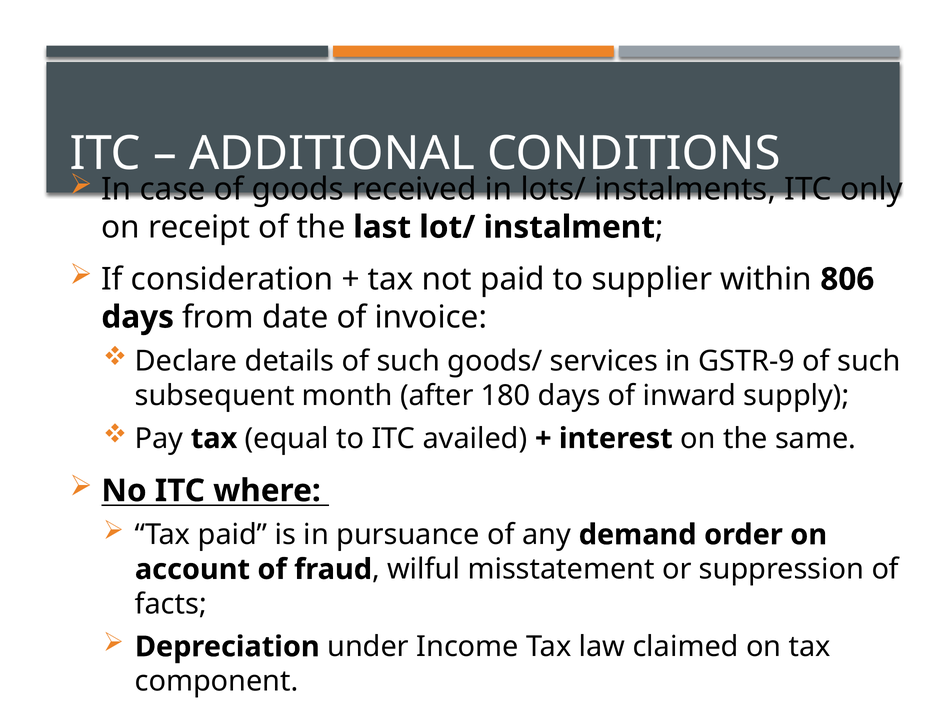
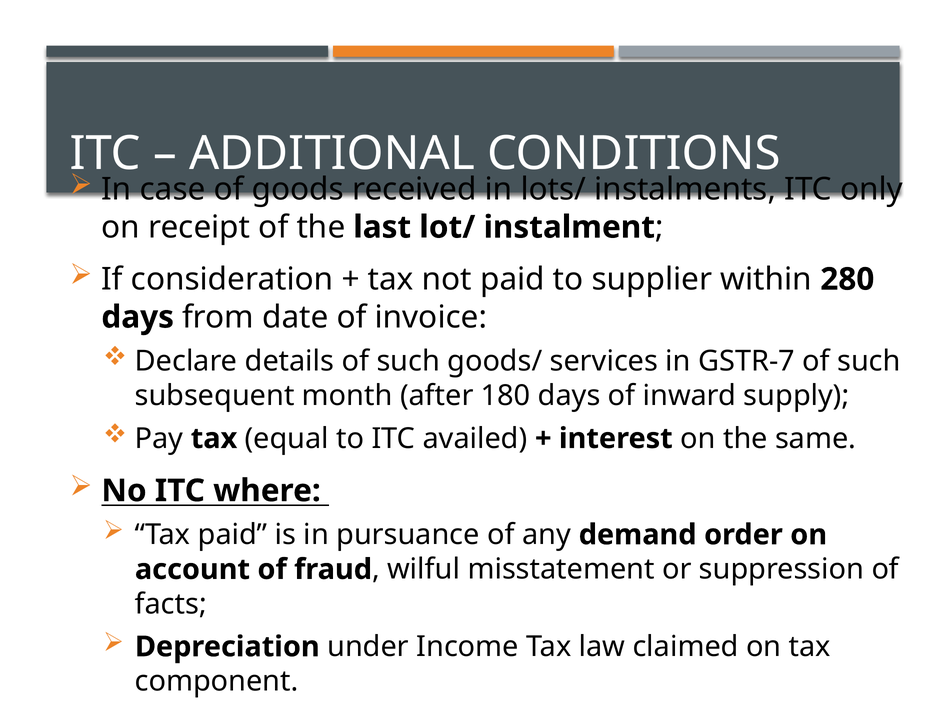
806: 806 -> 280 (847, 279)
GSTR-9: GSTR-9 -> GSTR-7 (747, 361)
